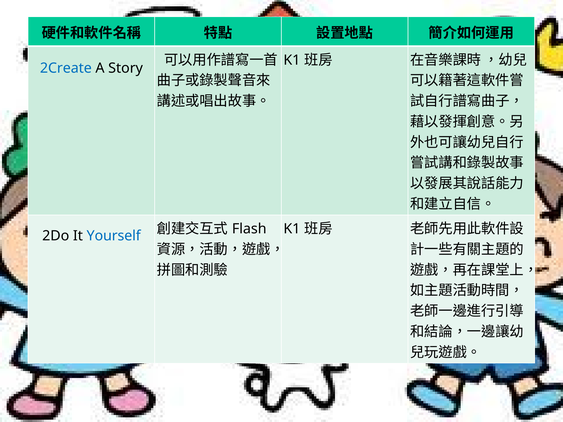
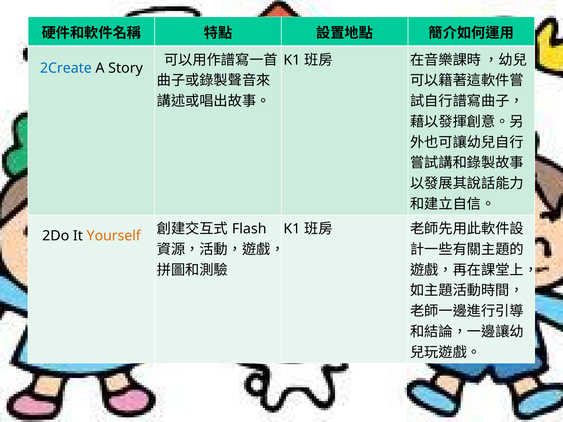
Yourself colour: blue -> orange (114, 236)
